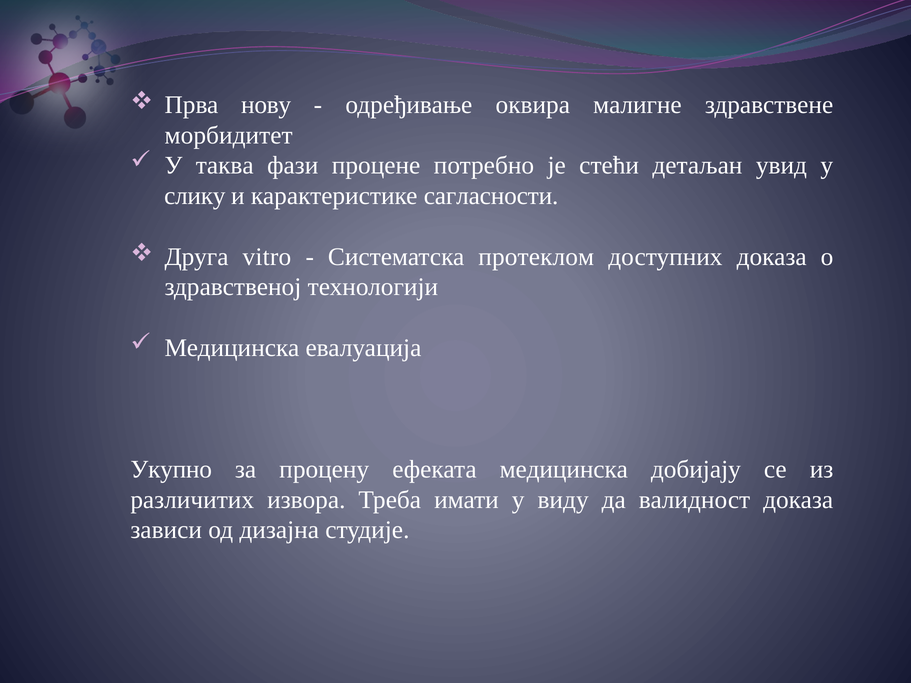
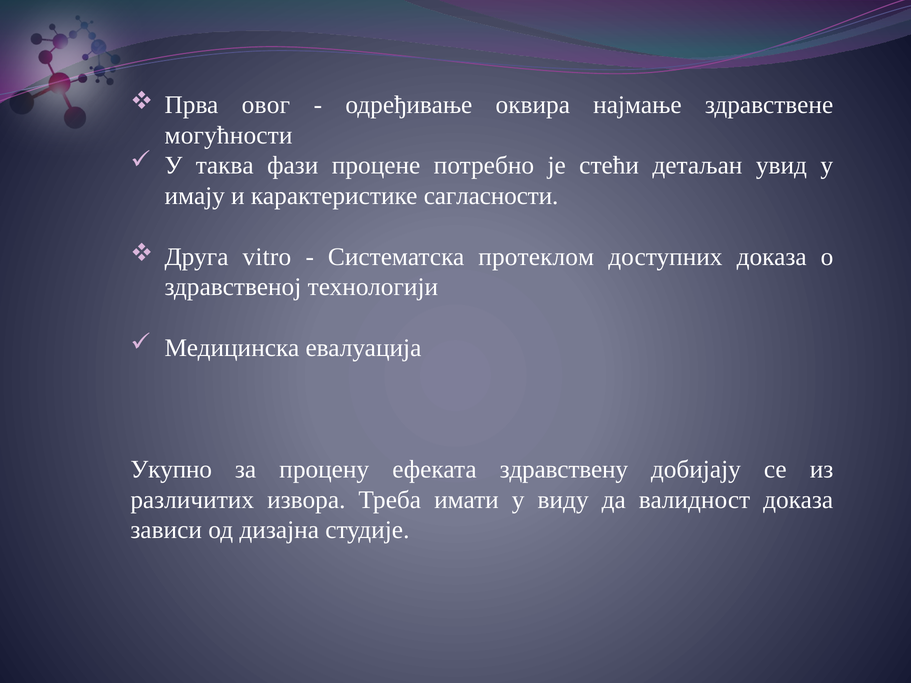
нову: нову -> овог (266, 105)
малигне: малигне -> најмање (637, 105)
морбидитет: морбидитет -> могућности (229, 135)
слику: слику -> имају (195, 196)
ефеката медицинска: медицинска -> здравствену (564, 469)
